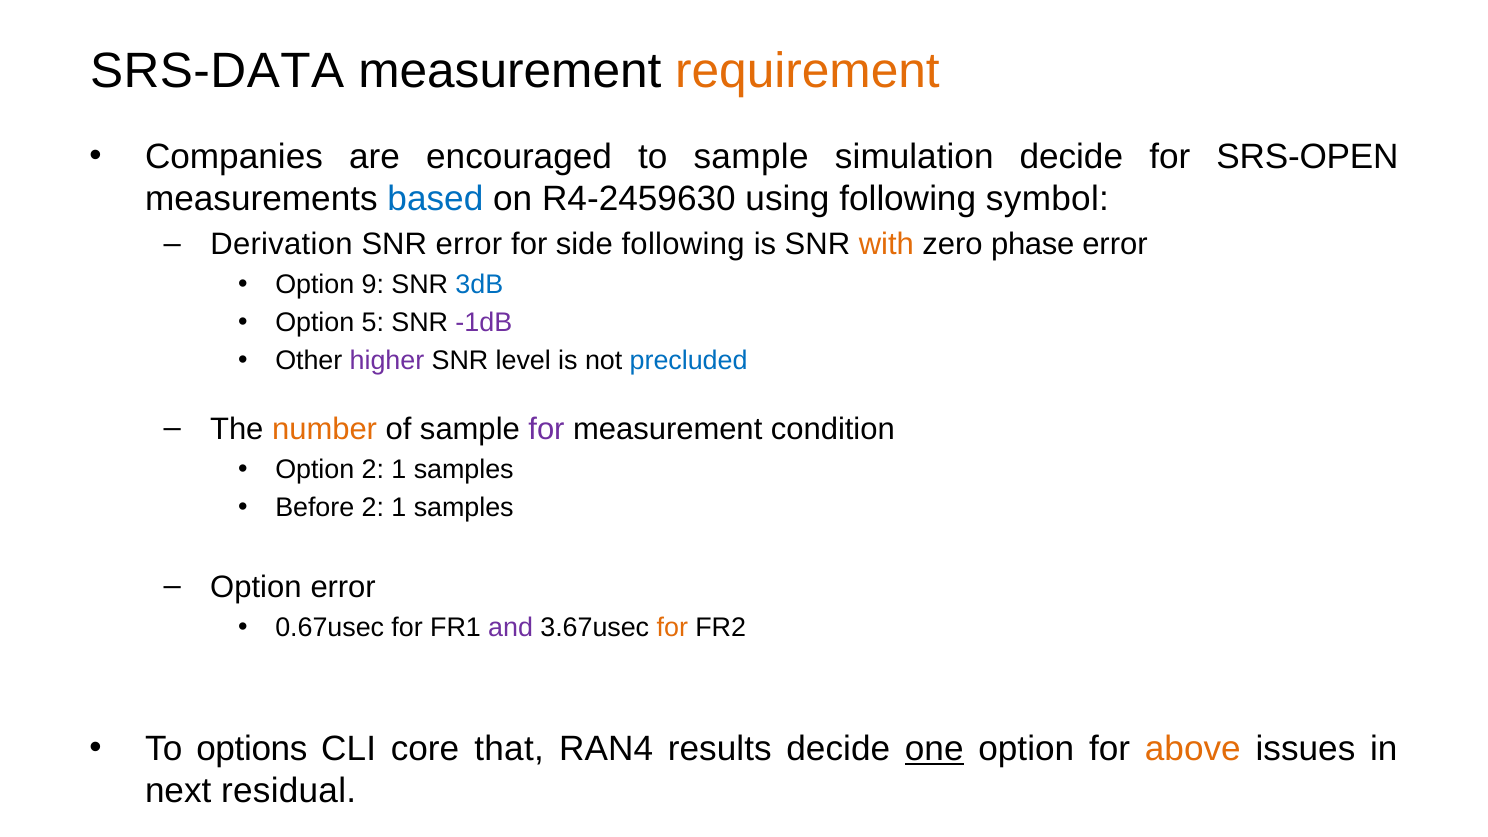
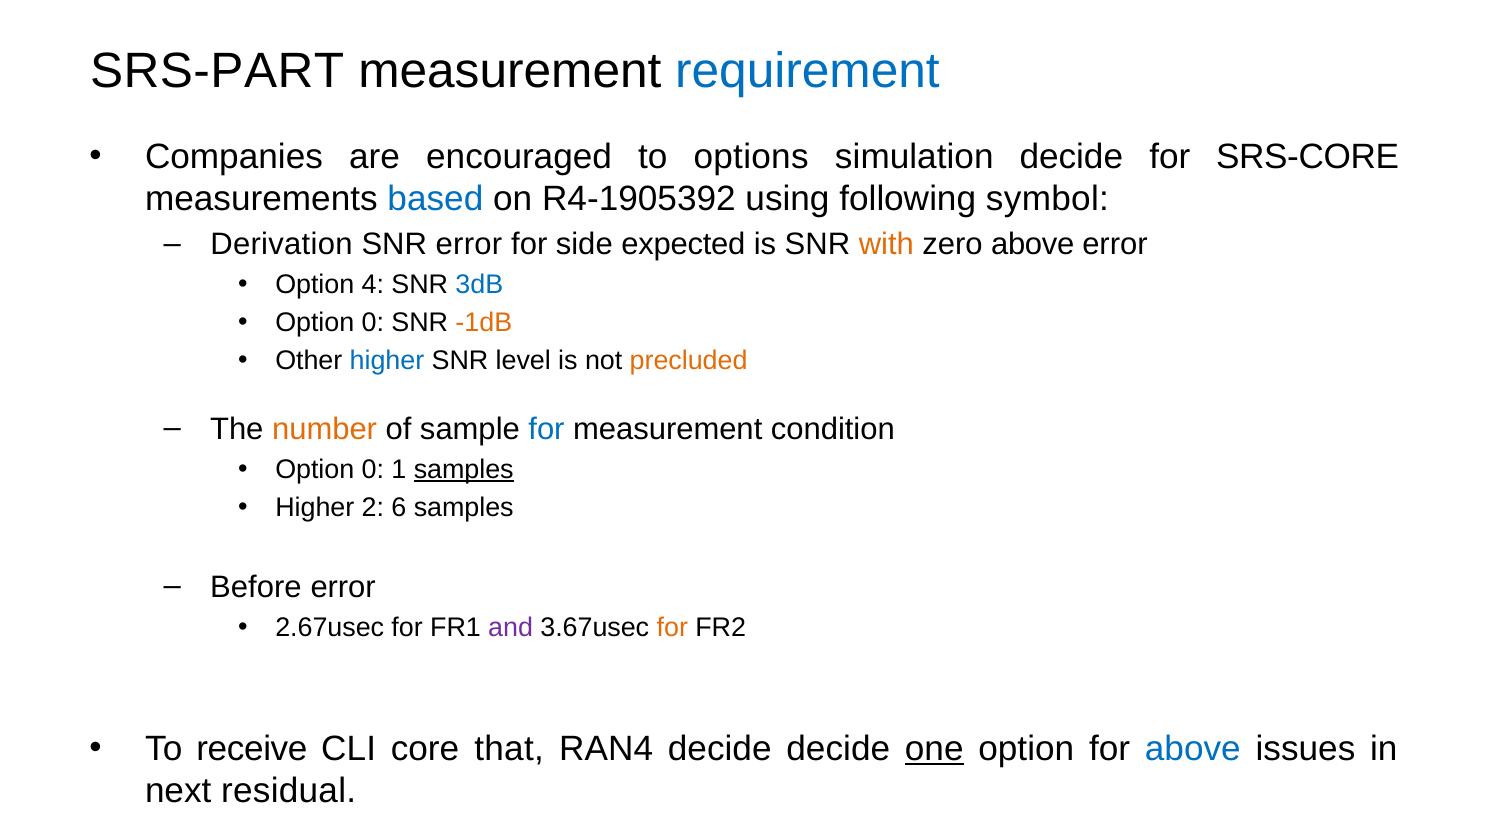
SRS-DATA: SRS-DATA -> SRS-PART (217, 71)
requirement colour: orange -> blue (807, 71)
to sample: sample -> options (751, 157)
SRS-OPEN: SRS-OPEN -> SRS-CORE (1307, 157)
R4-2459630: R4-2459630 -> R4-1905392 (639, 199)
side following: following -> expected (683, 245)
zero phase: phase -> above (1033, 245)
9: 9 -> 4 (373, 285)
5: 5 -> 0 (373, 323)
-1dB colour: purple -> orange (484, 323)
higher colour: purple -> blue (387, 361)
precluded colour: blue -> orange (689, 361)
for colour: purple -> blue (547, 429)
2: 2 -> 0 (373, 470)
samples underline: none -> present (464, 470)
Before: Before -> Higher (315, 508)
1: 1 -> 6 (399, 508)
Option: Option -> Before (256, 588)
0.67usec: 0.67usec -> 2.67usec (330, 628)
options: options -> receive (252, 749)
RAN4 results: results -> decide (720, 749)
above colour: orange -> blue (1193, 749)
